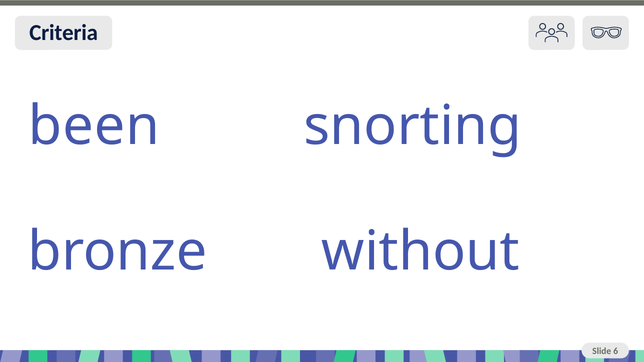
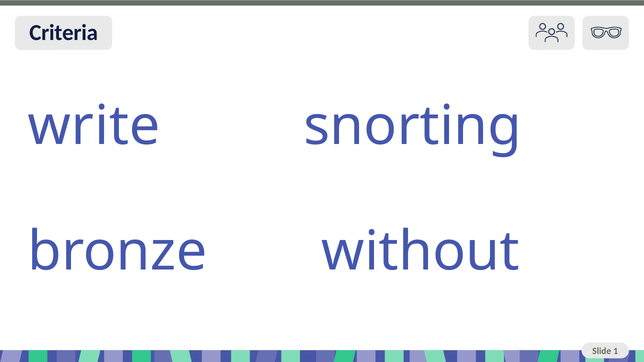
been: been -> write (94, 126)
6: 6 -> 1 (616, 351)
